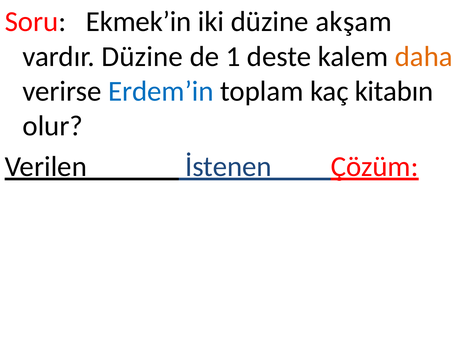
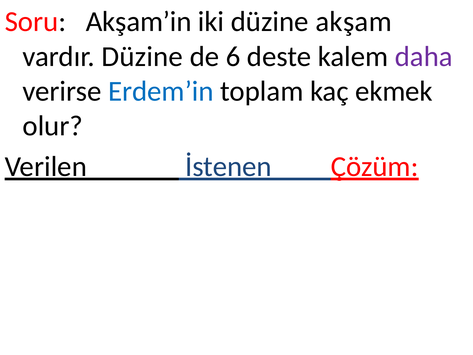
Ekmek’in: Ekmek’in -> Akşam’in (139, 22)
1: 1 -> 6 (233, 56)
daha colour: orange -> purple (424, 56)
kitabın: kitabın -> ekmek (394, 91)
